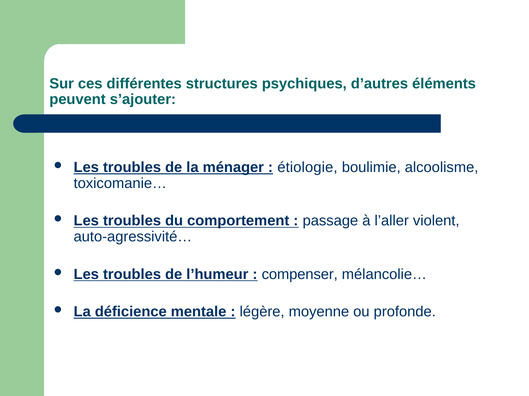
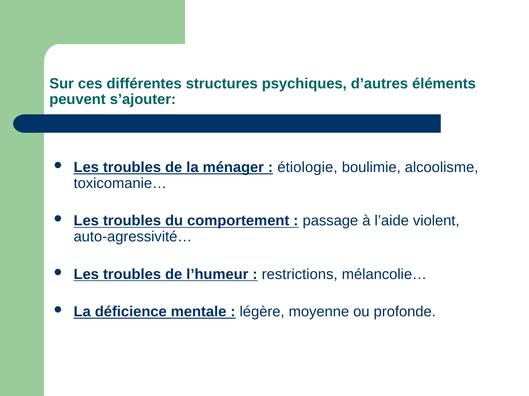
l’aller: l’aller -> l’aide (392, 221)
compenser: compenser -> restrictions (300, 275)
